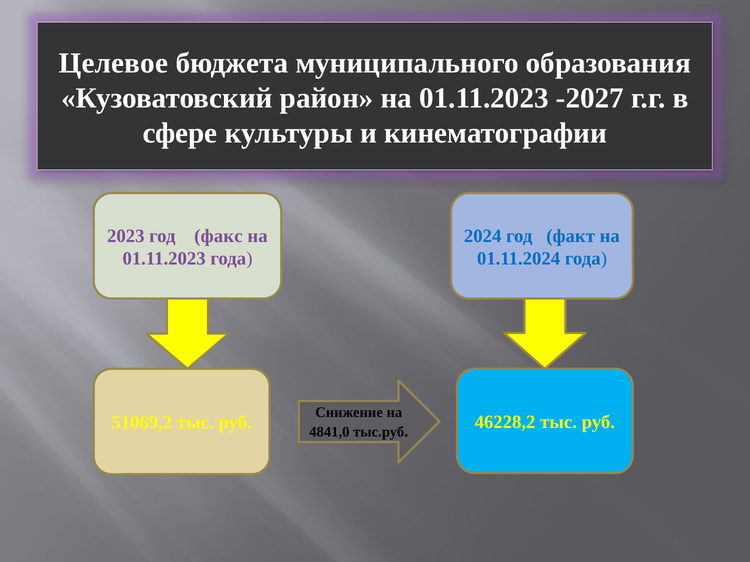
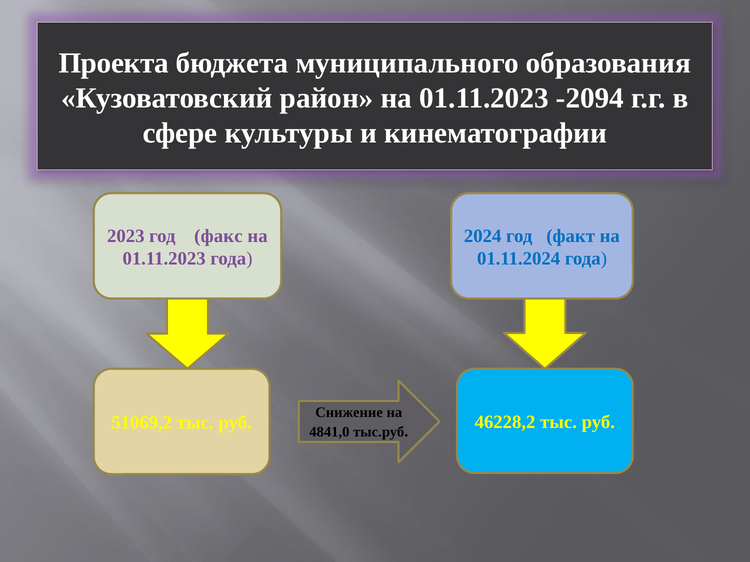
Целевое: Целевое -> Проекта (114, 63)
-2027: -2027 -> -2094 (590, 98)
